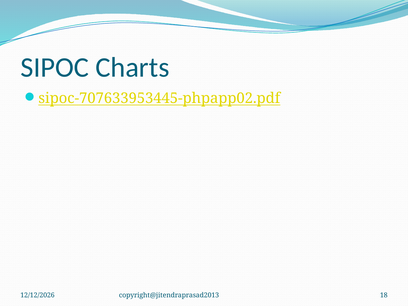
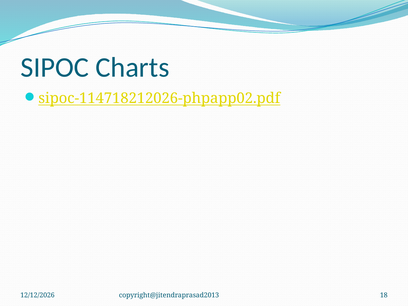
sipoc-707633953445-phpapp02.pdf: sipoc-707633953445-phpapp02.pdf -> sipoc-114718212026-phpapp02.pdf (159, 98)
